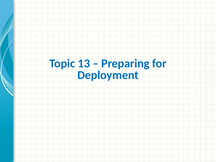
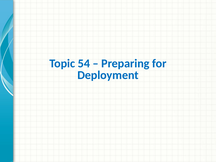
13: 13 -> 54 (84, 64)
